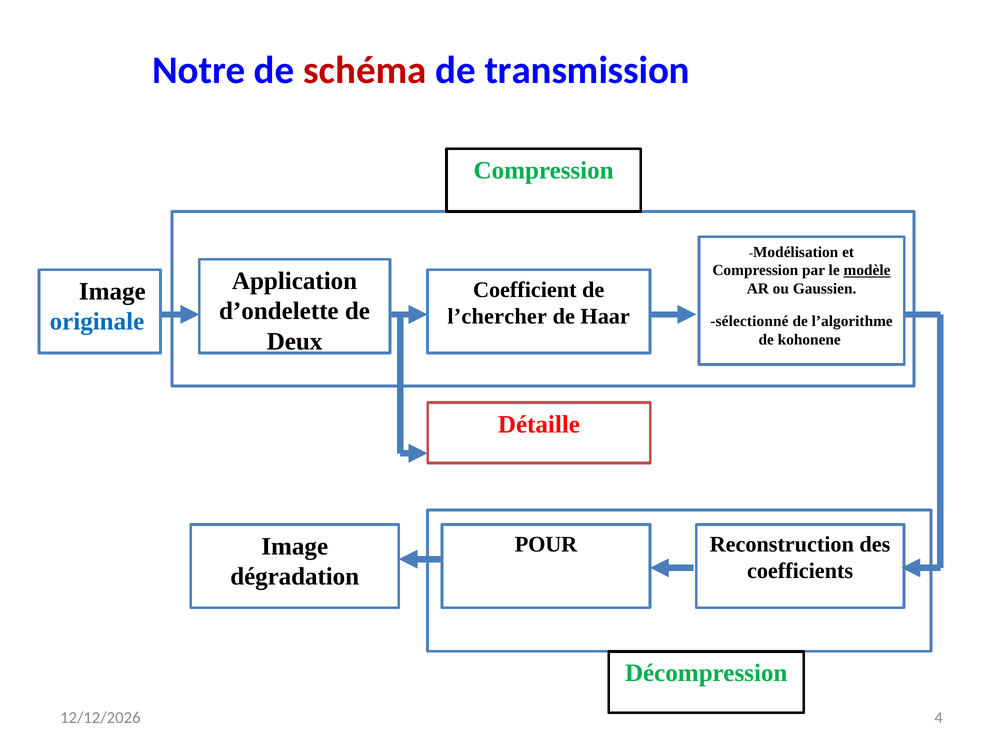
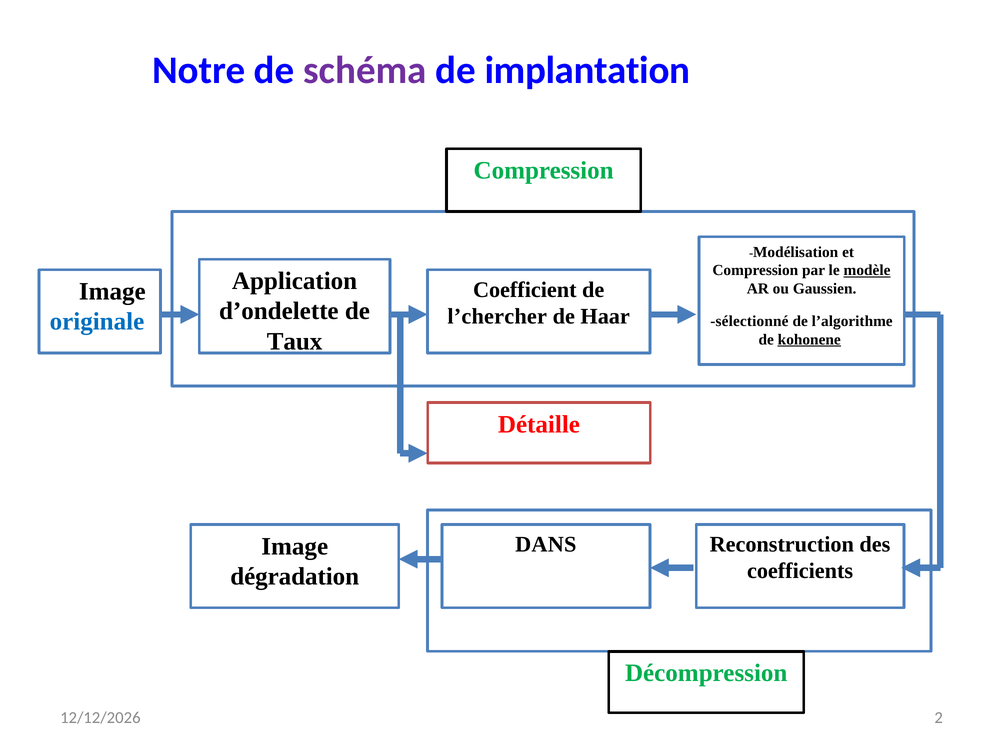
schéma colour: red -> purple (365, 70)
transmission: transmission -> implantation (587, 70)
Deux: Deux -> Taux (295, 341)
kohonene underline: none -> present (809, 340)
POUR: POUR -> DANS (546, 545)
4: 4 -> 2 (939, 718)
